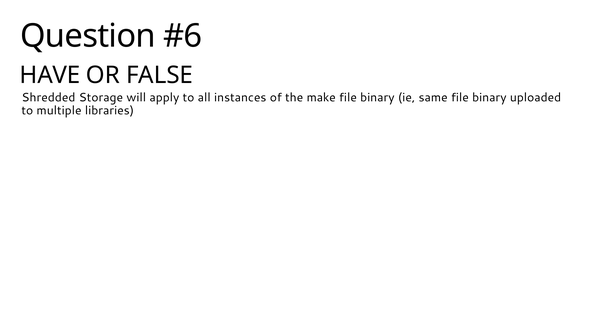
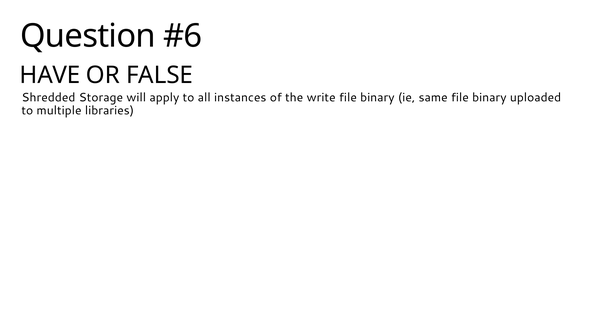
make: make -> write (321, 97)
